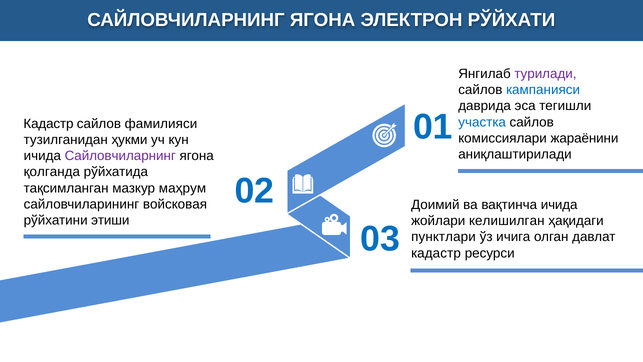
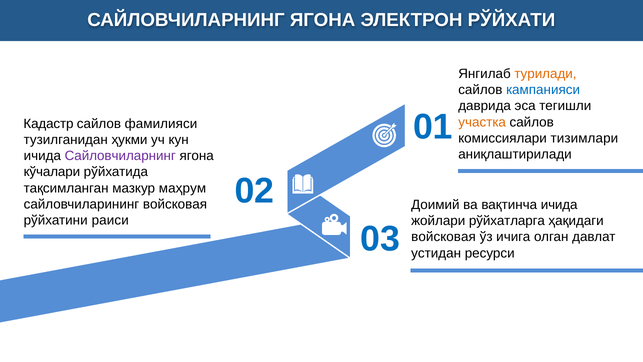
турилади colour: purple -> orange (545, 74)
участка colour: blue -> orange (482, 122)
жараёнини: жараёнини -> тизимлари (584, 138)
қолганда: қолганда -> кўчалари (52, 172)
этиши: этиши -> раиси (110, 220)
келишилган: келишилган -> рўйхатларга (507, 221)
пунктлари: пунктлари -> войсковая (443, 237)
кадастр: кадастр -> устидан (436, 253)
